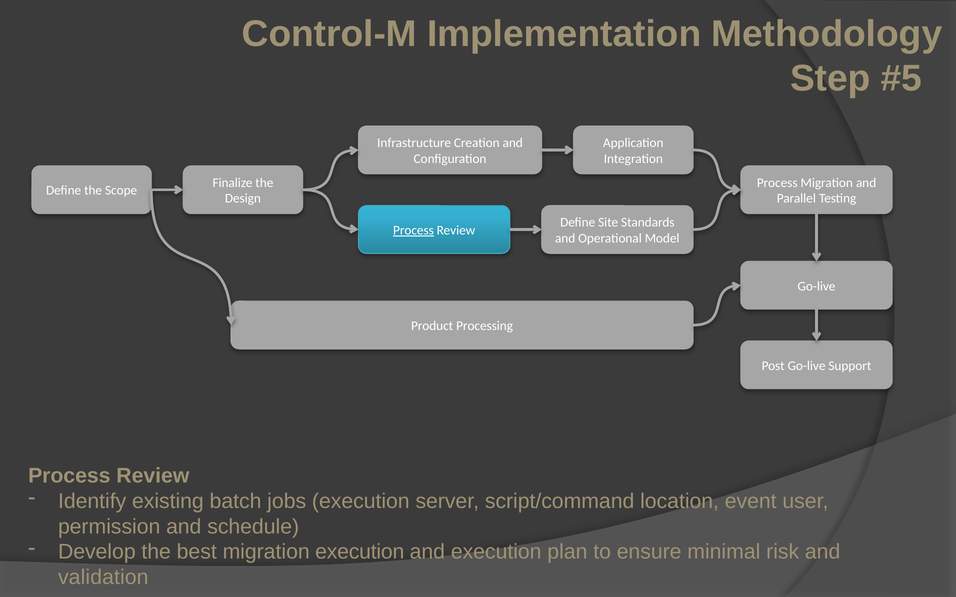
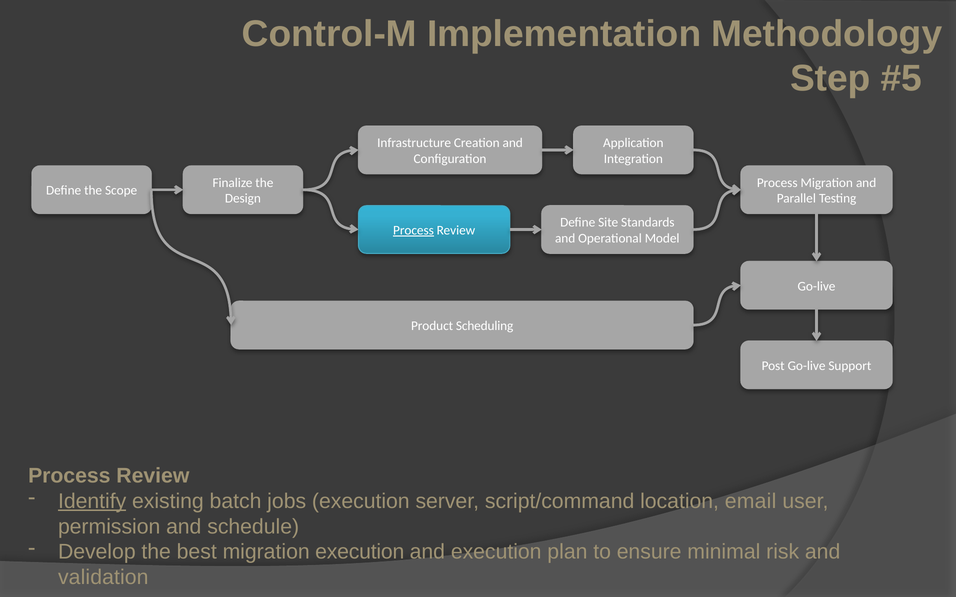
Processing: Processing -> Scheduling (485, 326)
Identify underline: none -> present (92, 501)
event: event -> email (751, 501)
